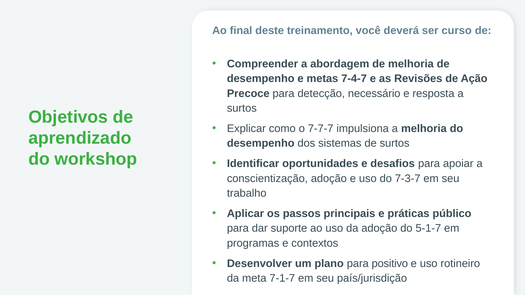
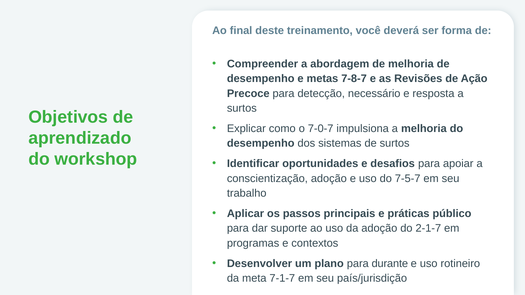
curso: curso -> forma (457, 31)
7-4-7: 7-4-7 -> 7-8-7 (354, 79)
7-7-7: 7-7-7 -> 7-0-7 (321, 129)
7-3-7: 7-3-7 -> 7-5-7 (408, 179)
5-1-7: 5-1-7 -> 2-1-7 (428, 229)
positivo: positivo -> durante (390, 264)
